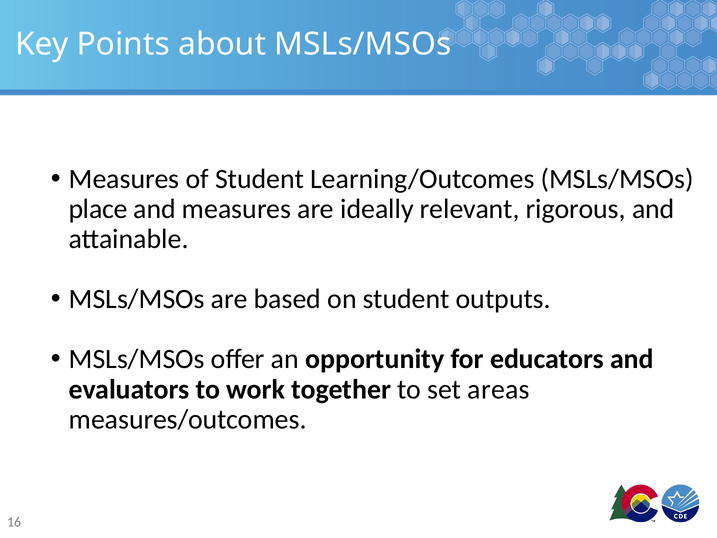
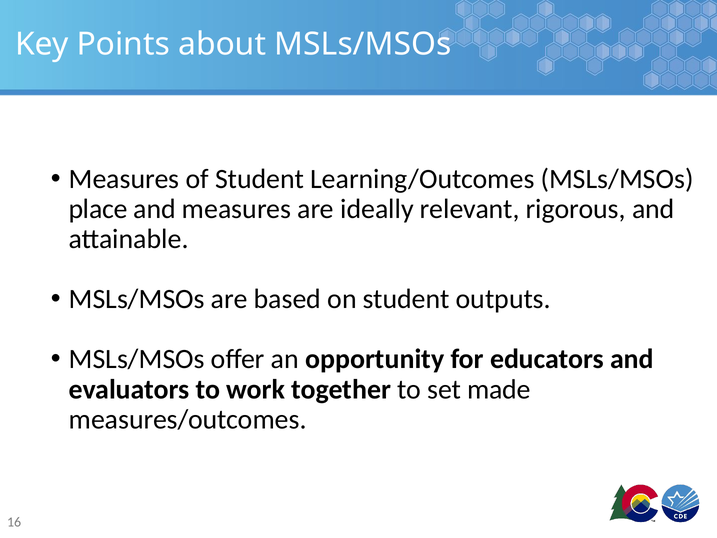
areas: areas -> made (499, 389)
